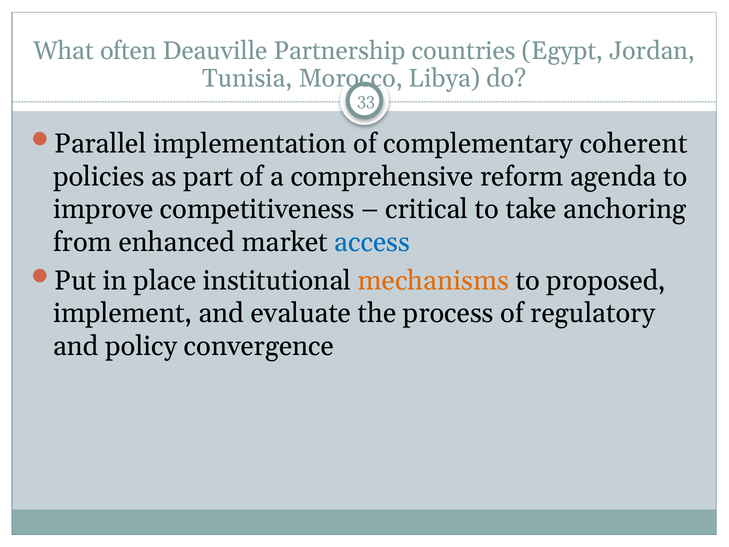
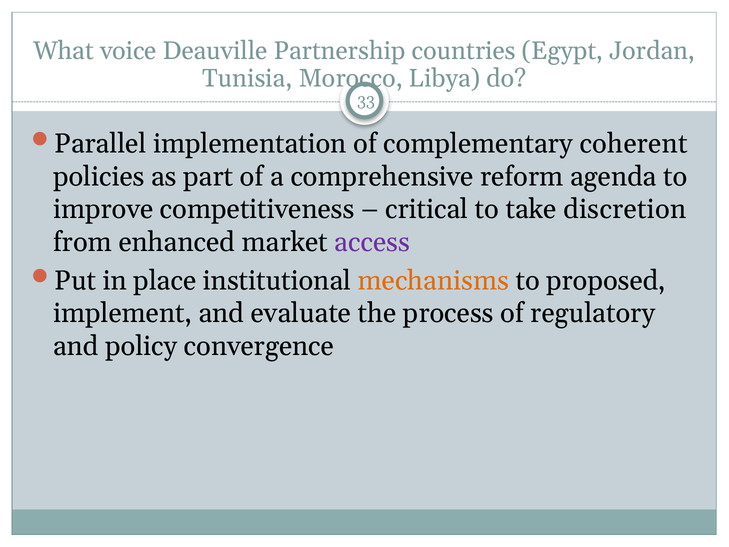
often: often -> voice (128, 51)
anchoring: anchoring -> discretion (625, 209)
access colour: blue -> purple (372, 242)
